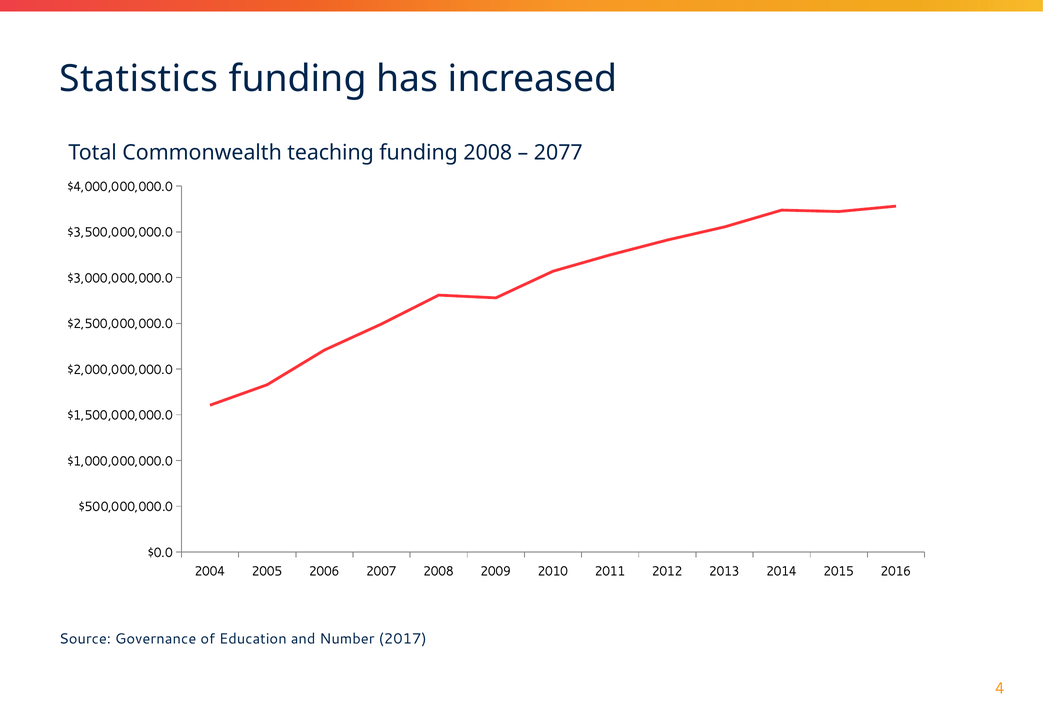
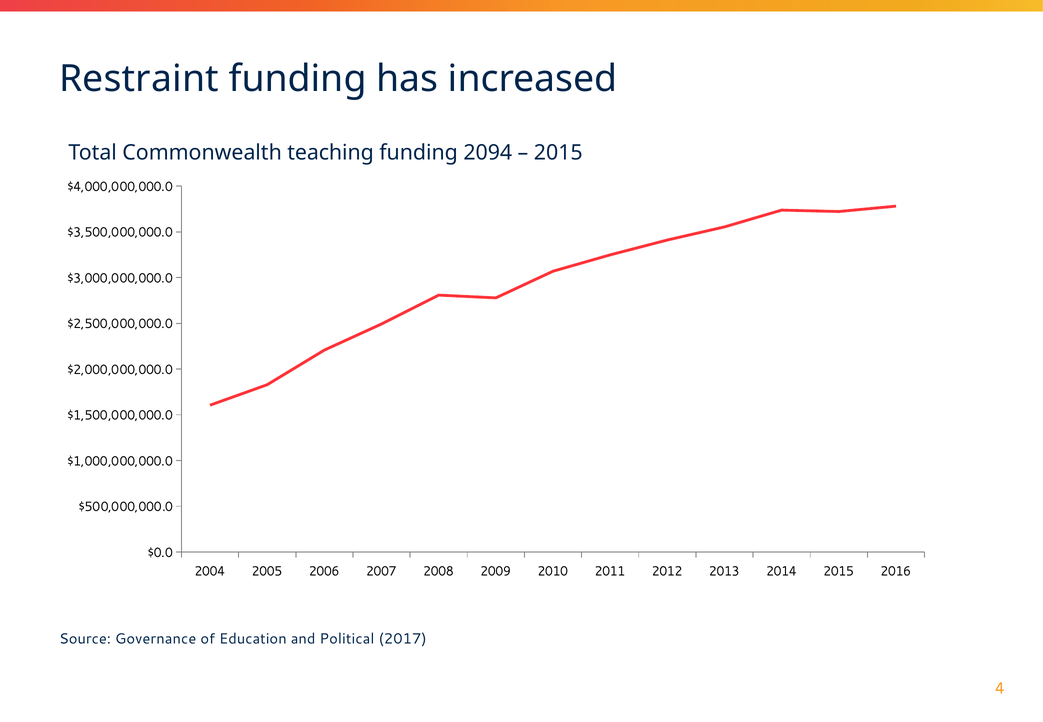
Statistics: Statistics -> Restraint (139, 79)
funding 2008: 2008 -> 2094 (488, 153)
2077: 2077 -> 2015 (558, 153)
Number: Number -> Political (347, 639)
